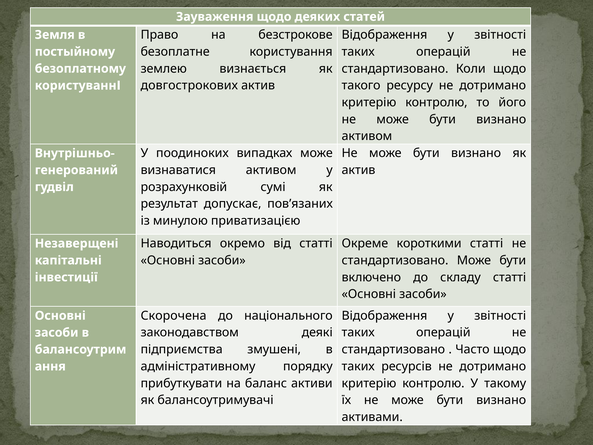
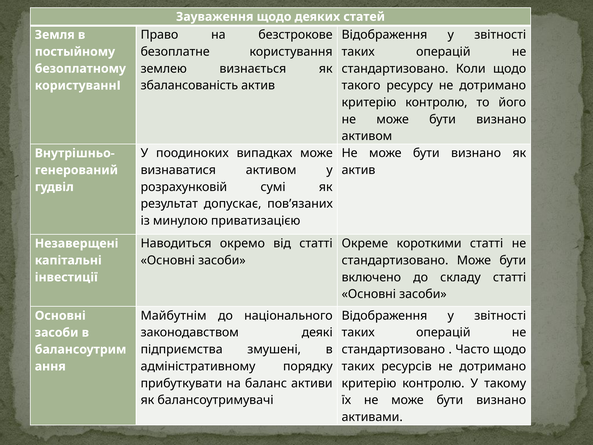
довгострокових: довгострокових -> збалансованість (189, 85)
Скорочена: Скорочена -> Майбутнім (174, 315)
